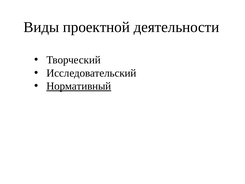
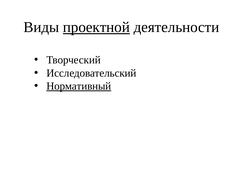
проектной underline: none -> present (96, 27)
